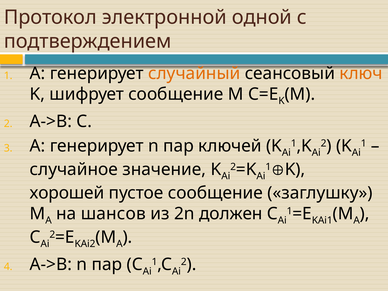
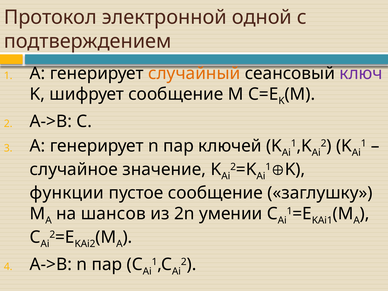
ключ colour: orange -> purple (361, 73)
хорошей: хорошей -> функции (67, 193)
должен: должен -> умении (231, 214)
